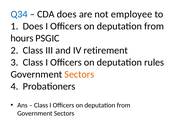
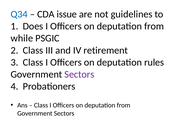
CDA does: does -> issue (67, 14)
employee: employee -> guidelines (132, 14)
hours: hours -> while (22, 38)
Sectors colour: orange -> purple (79, 75)
